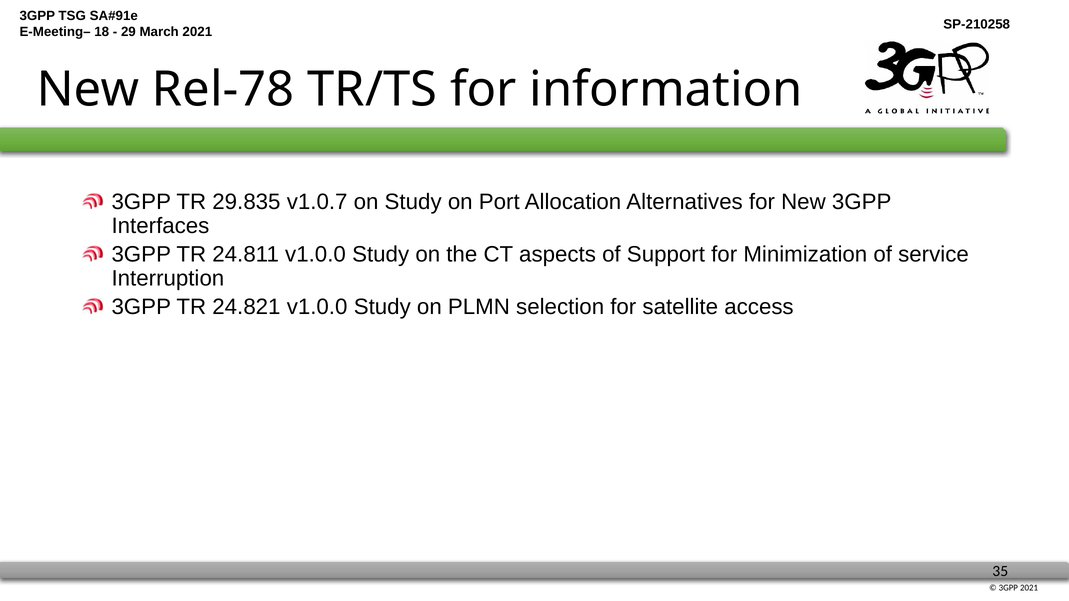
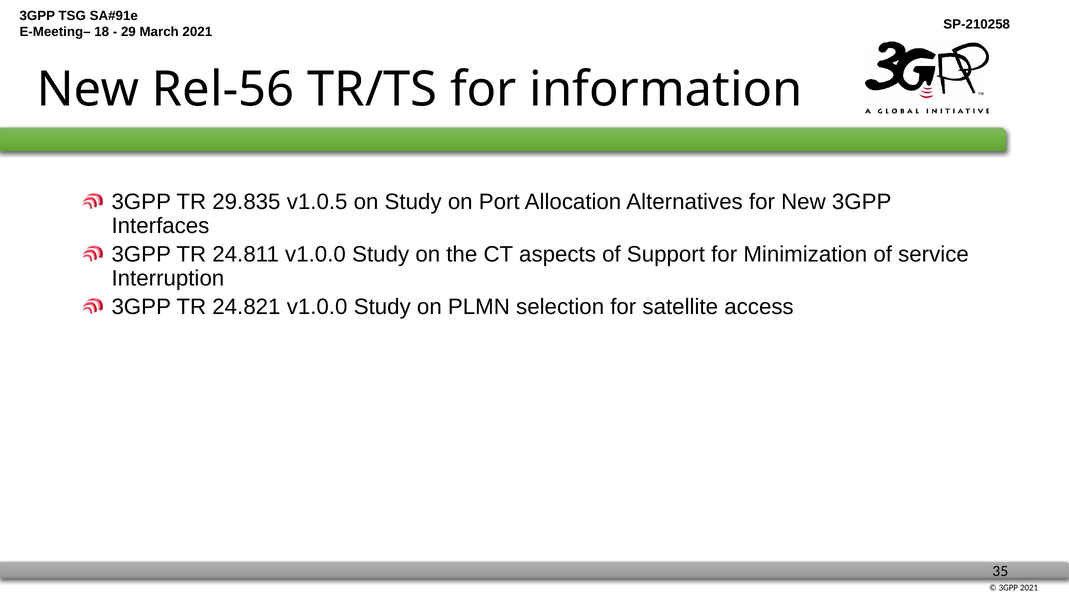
Rel-78: Rel-78 -> Rel-56 (223, 90)
v1.0.7: v1.0.7 -> v1.0.5 (317, 202)
